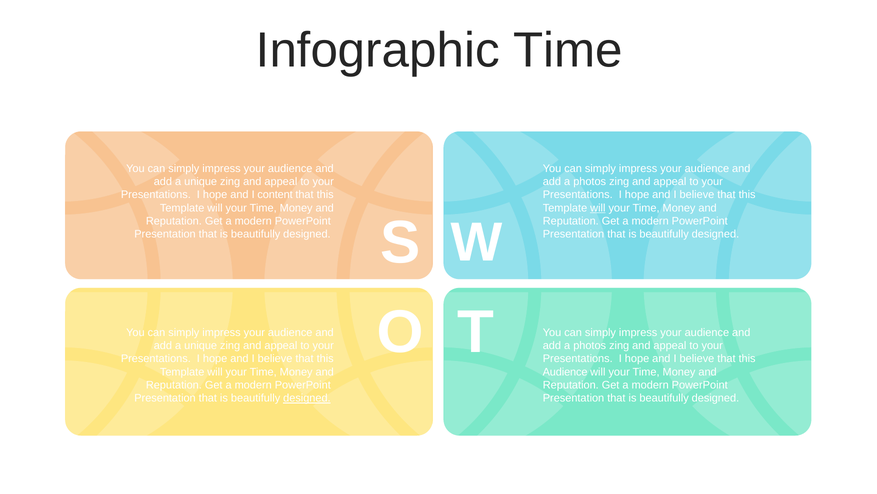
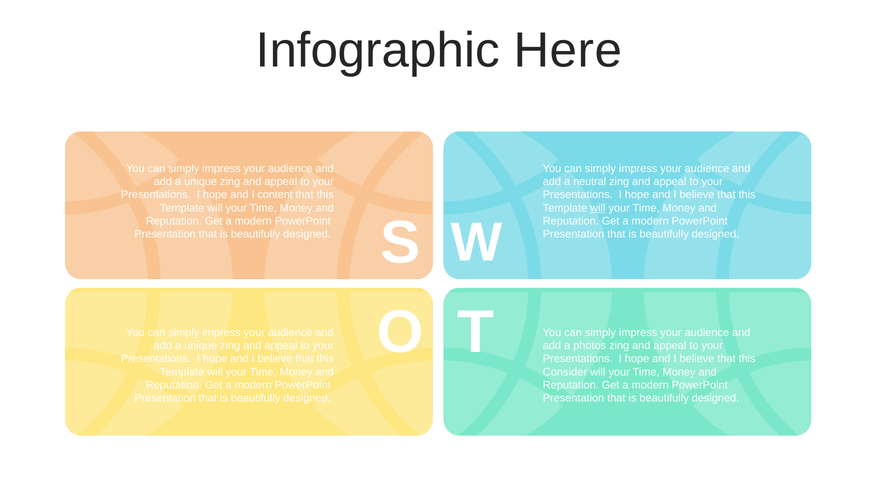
Infographic Time: Time -> Here (568, 50)
photos: photos -> neutral (590, 181)
Audience: Audience -> Consider (565, 371)
designed underline: present -> none (307, 398)
